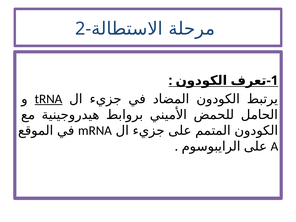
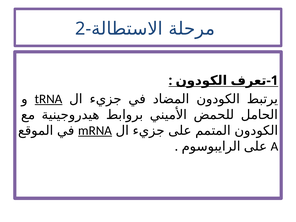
mRNA underline: none -> present (95, 131)
